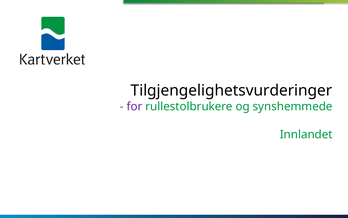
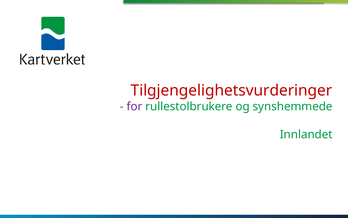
Tilgjengelighetsvurderinger colour: black -> red (232, 90)
